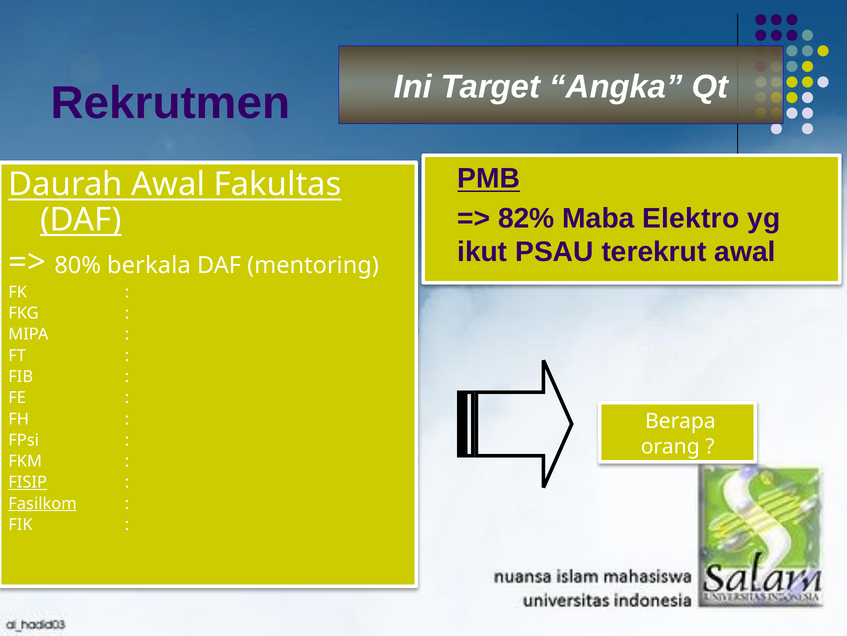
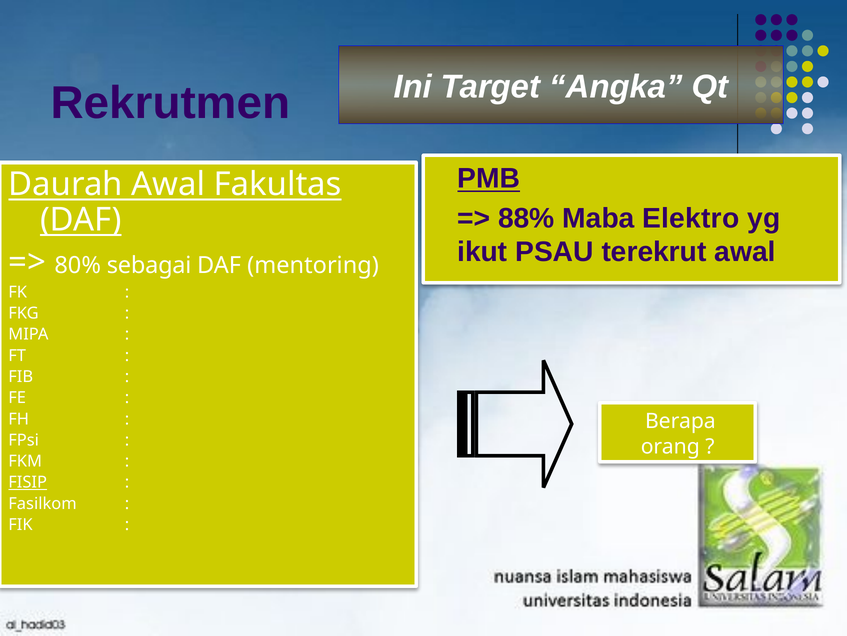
82%: 82% -> 88% (526, 218)
berkala: berkala -> sebagai (149, 265)
Fasilkom underline: present -> none (43, 503)
